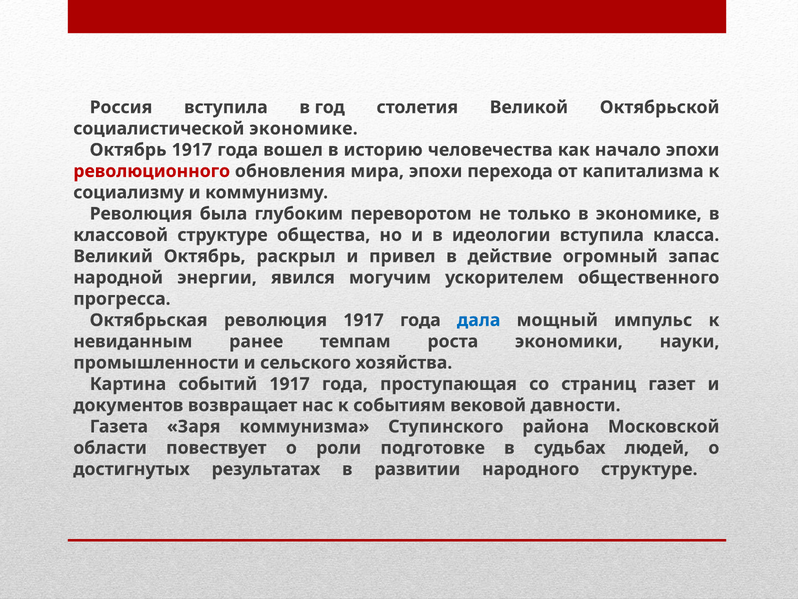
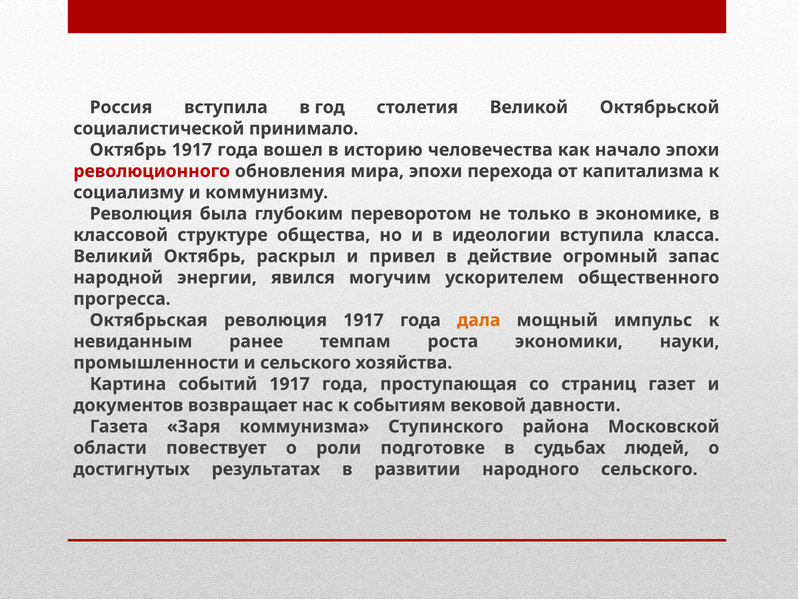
социалистической экономике: экономике -> принимало (304, 128)
дала colour: blue -> orange (479, 320)
народного структуре: структуре -> сельского (649, 469)
